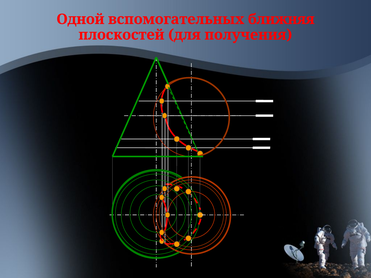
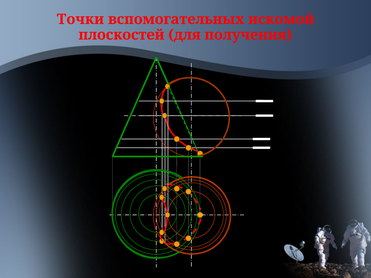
Одной: Одной -> Точки (80, 19)
ближняя: ближняя -> искомой (281, 19)
